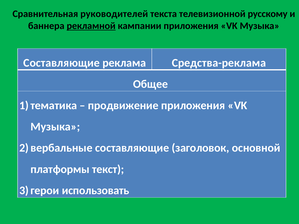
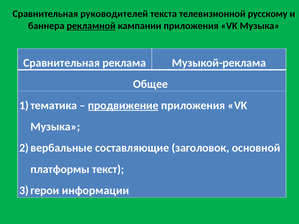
Составляющие: Составляющие -> Сравнительная (62, 63)
Средства-реклама: Средства-реклама -> Музыкой-реклама (219, 63)
продвижение underline: none -> present (123, 106)
использовать: использовать -> информации (96, 191)
